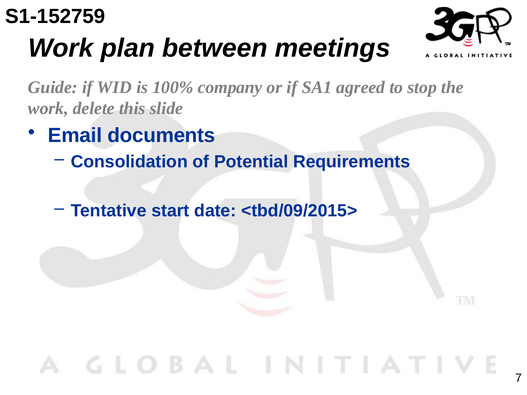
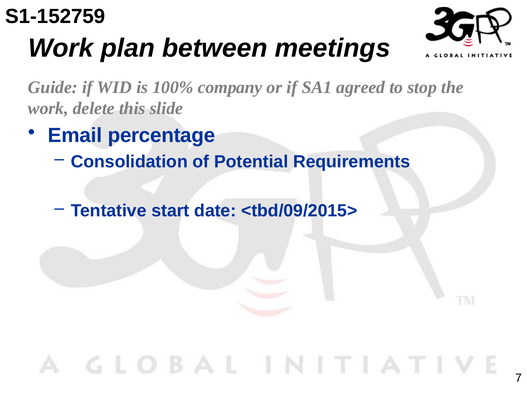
documents: documents -> percentage (161, 136)
